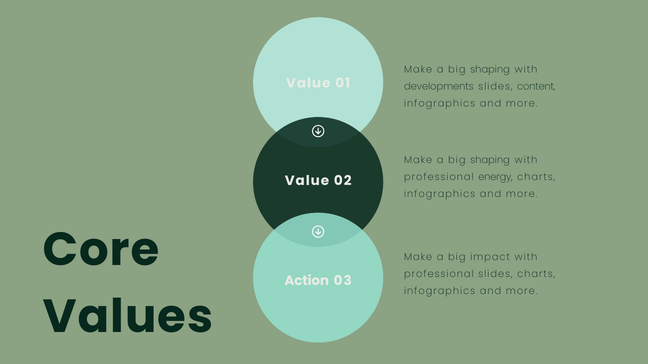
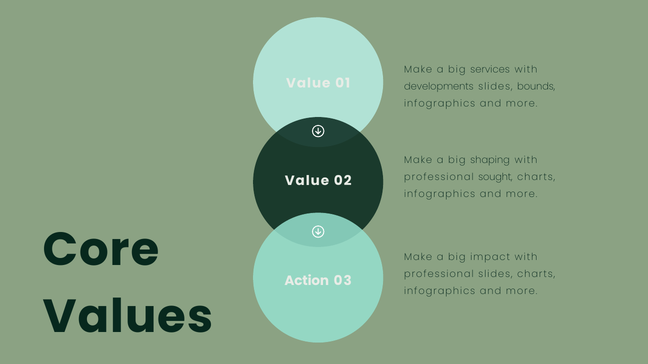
shaping: shaping -> services (490, 70)
content: content -> bounds (536, 87)
energy: energy -> sought (495, 177)
